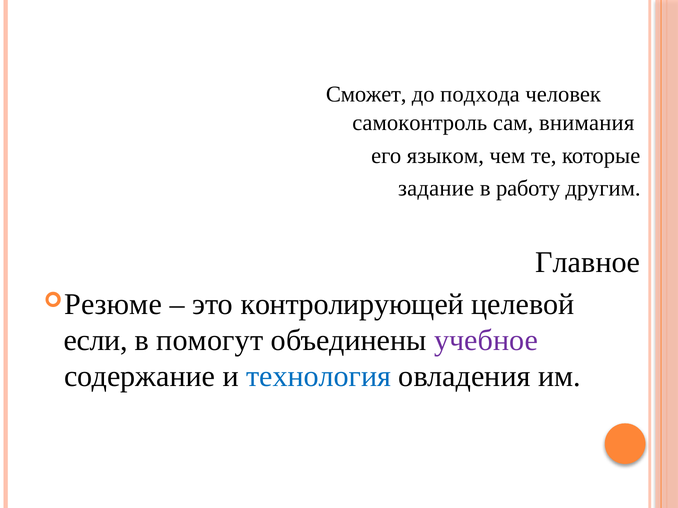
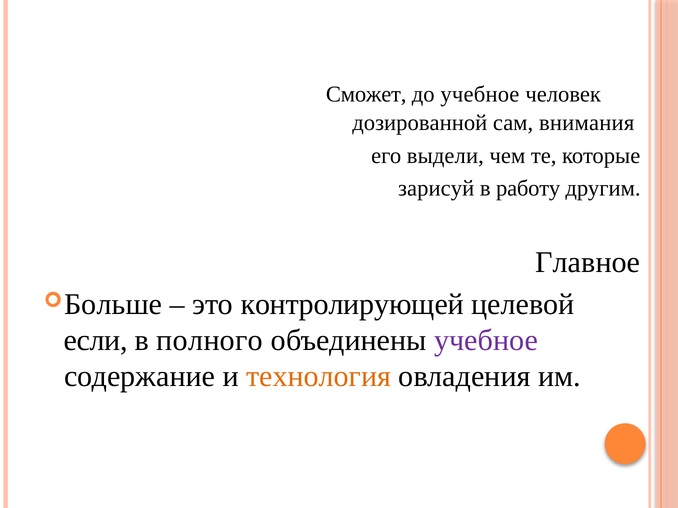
до подхода: подхода -> учебное (480, 94)
самоконтроль: самоконтроль -> дозированной (420, 123)
языком: языком -> выдели (445, 156)
задание: задание -> зарисуй (436, 189)
Резюме: Резюме -> Больше (113, 304)
помогут: помогут -> полного (210, 341)
технология colour: blue -> orange (319, 377)
